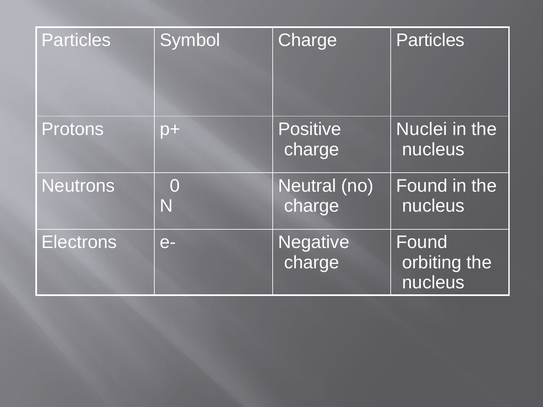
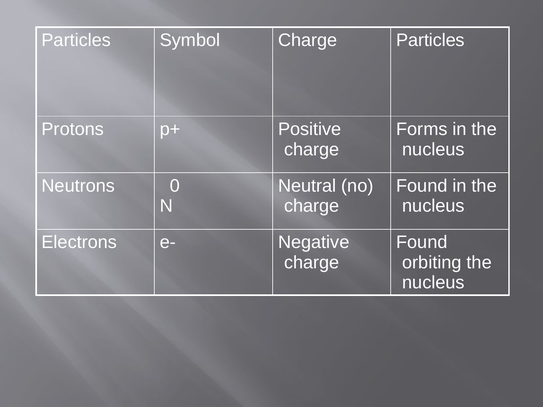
Nuclei: Nuclei -> Forms (422, 129)
